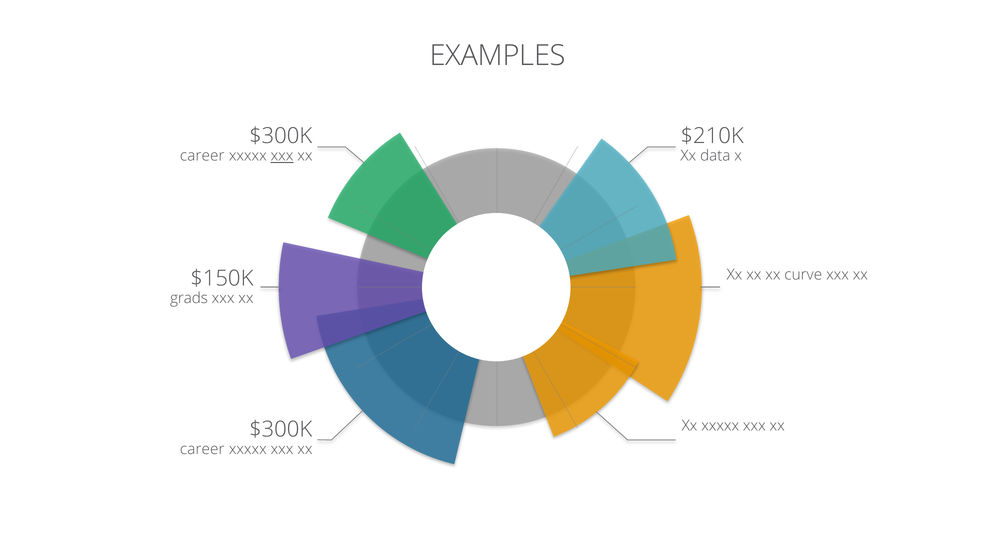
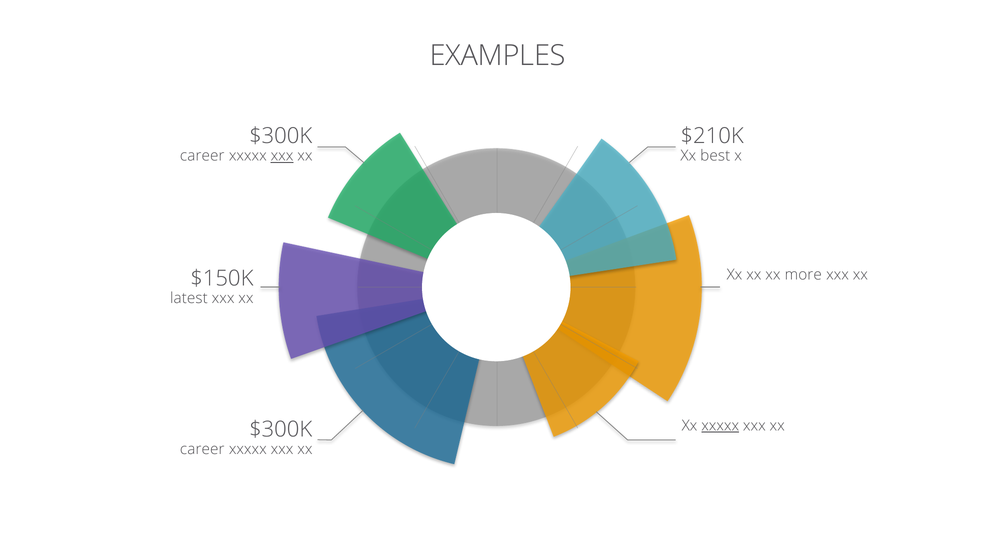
data: data -> best (715, 156)
curve: curve -> more (803, 275)
grads: grads -> latest (189, 299)
xxxxx underline: none -> present (720, 426)
